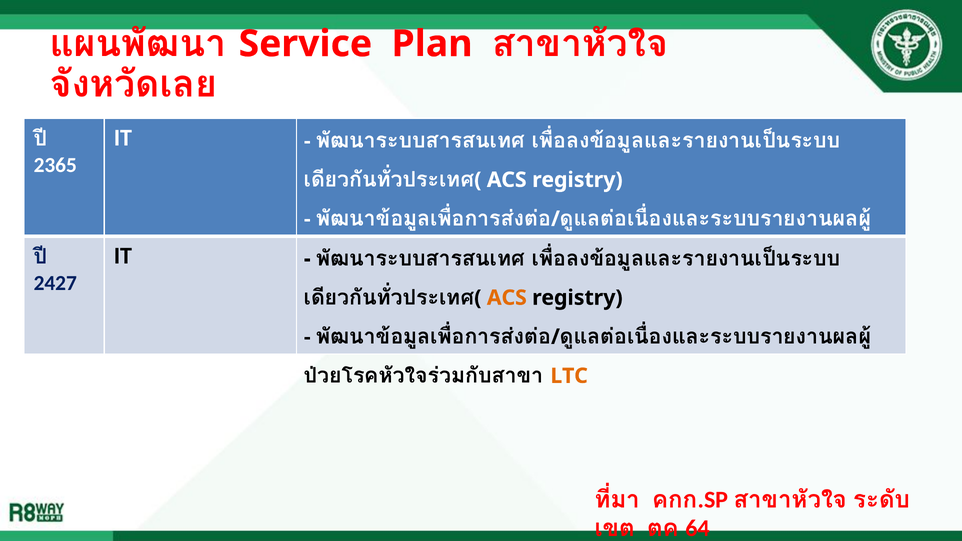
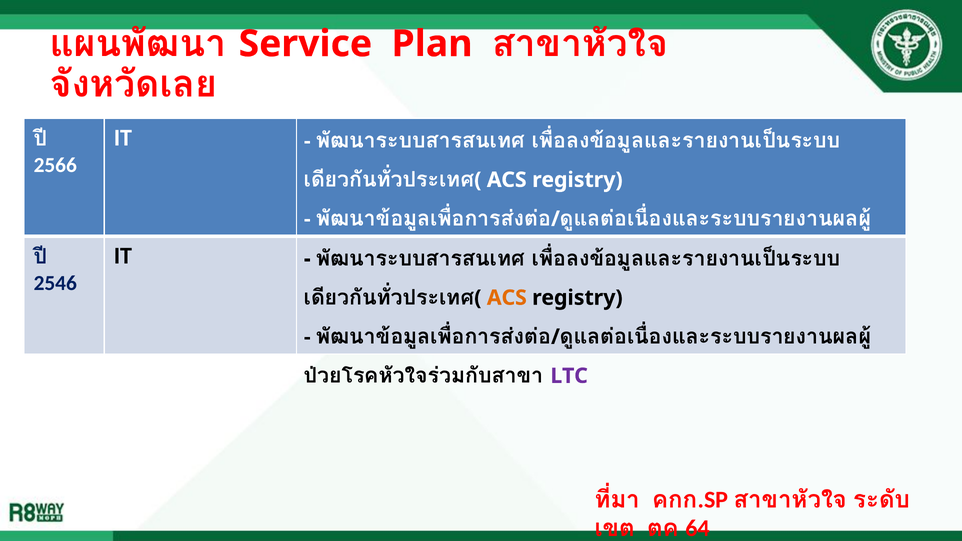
2365: 2365 -> 2566 (55, 165)
2427: 2427 -> 2546 (55, 283)
LTC colour: orange -> purple (569, 376)
